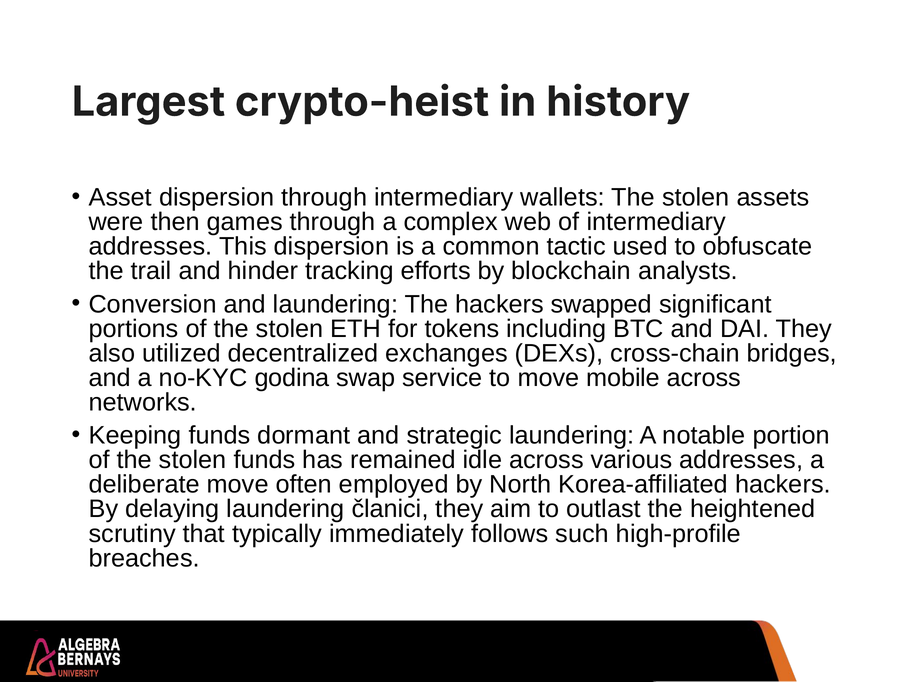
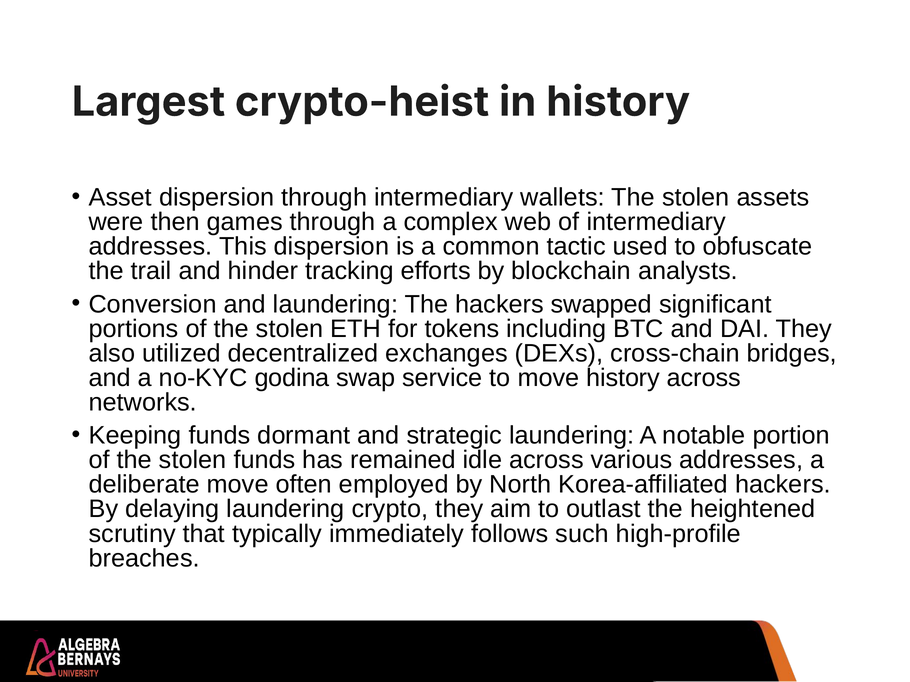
move mobile: mobile -> history (623, 378)
članici: članici -> crypto (390, 510)
